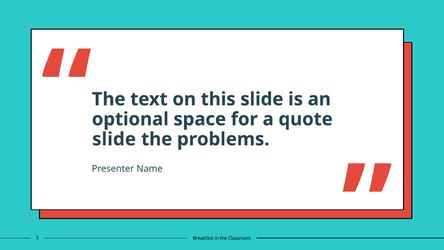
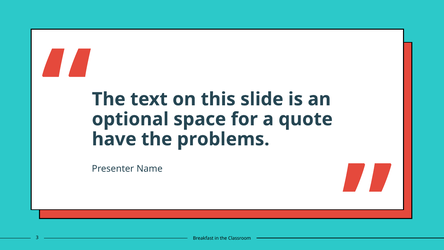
slide: slide -> have (114, 139)
